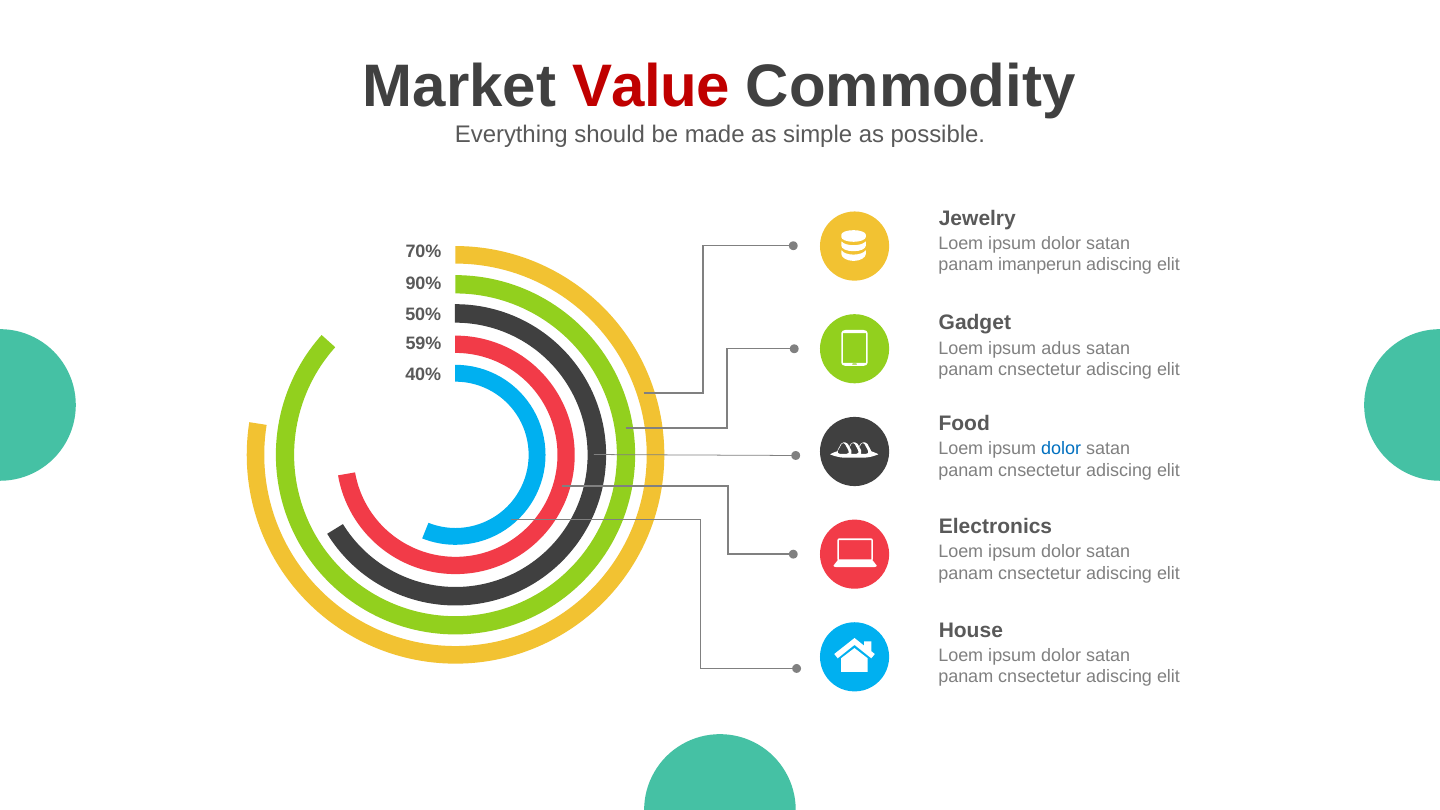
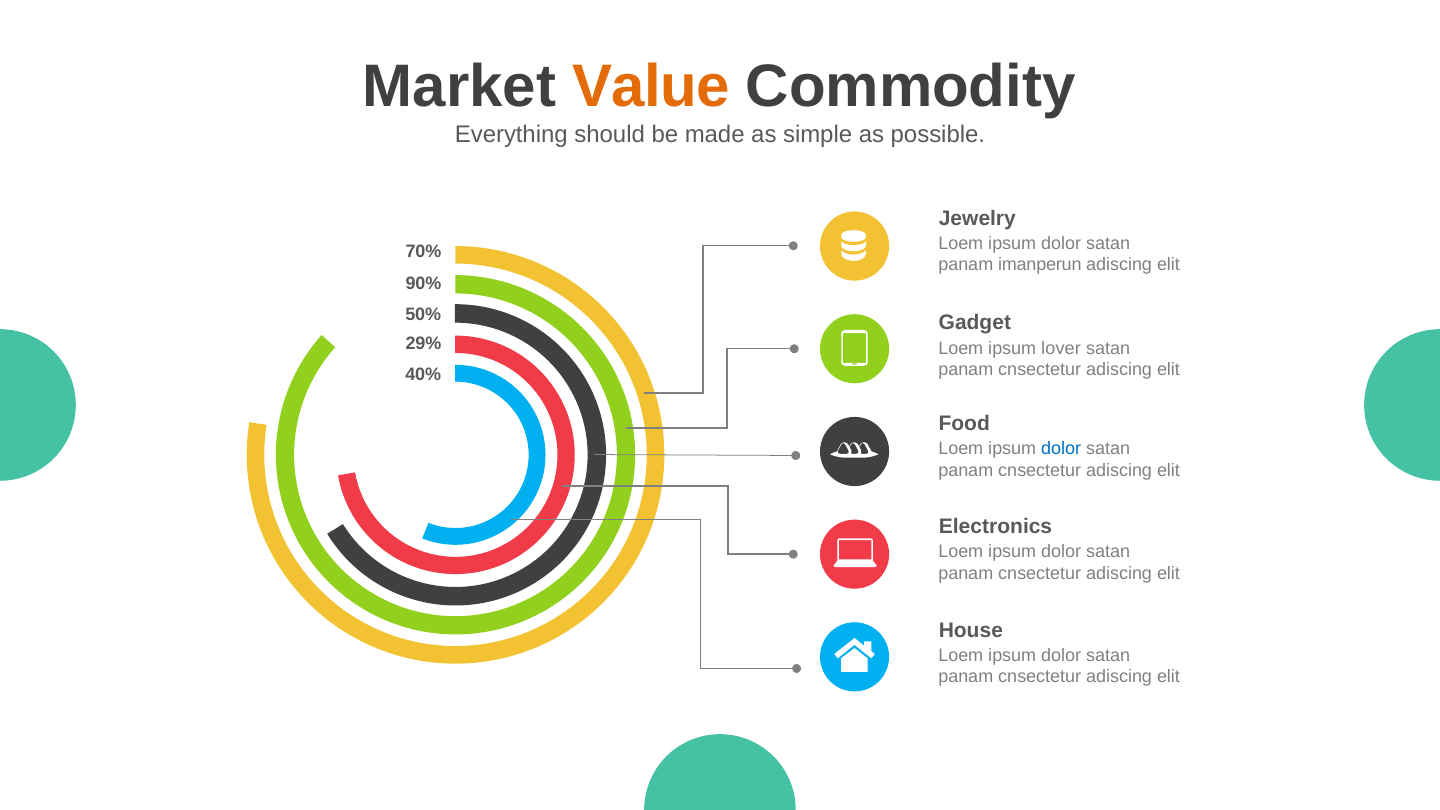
Value colour: red -> orange (651, 87)
59%: 59% -> 29% (423, 343)
adus: adus -> lover (1061, 348)
